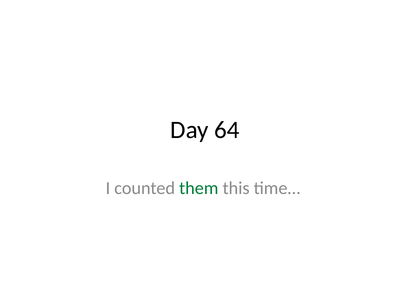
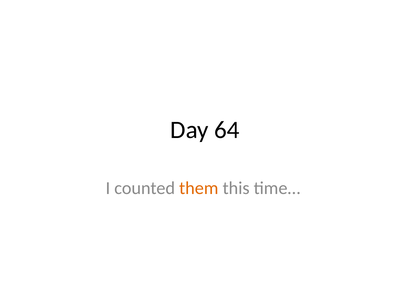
them colour: green -> orange (199, 189)
